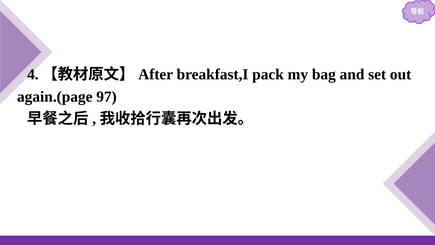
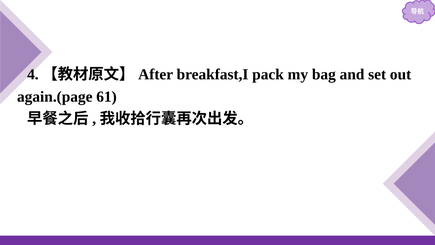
97: 97 -> 61 (107, 97)
